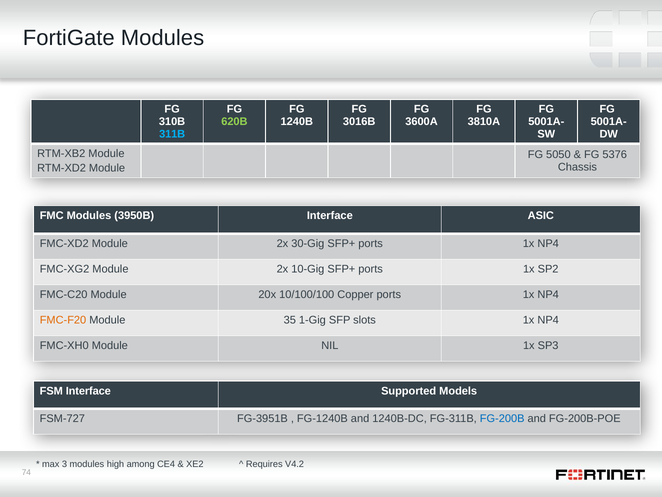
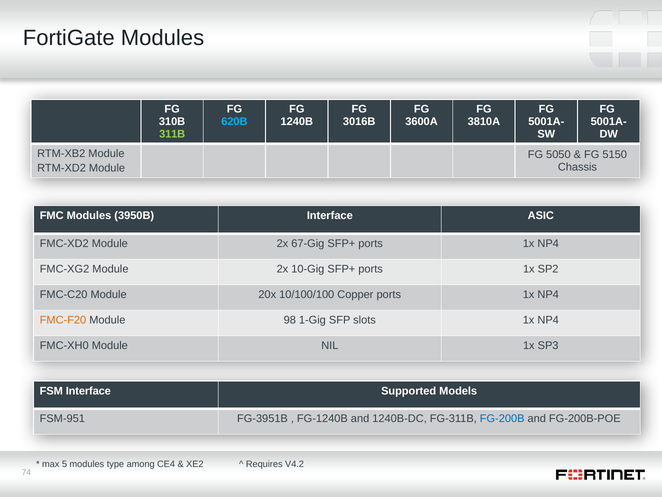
620B colour: light green -> light blue (234, 122)
311B colour: light blue -> light green (172, 134)
5376: 5376 -> 5150 (615, 155)
30-Gig: 30-Gig -> 67-Gig (308, 243)
35: 35 -> 98 (290, 320)
FSM-727: FSM-727 -> FSM-951 (62, 418)
3: 3 -> 5 (65, 464)
high: high -> type (115, 464)
